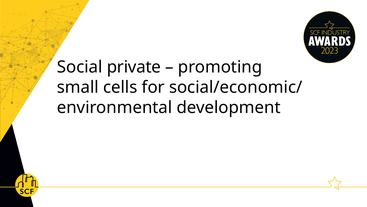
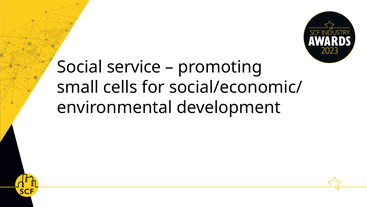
private: private -> service (134, 67)
